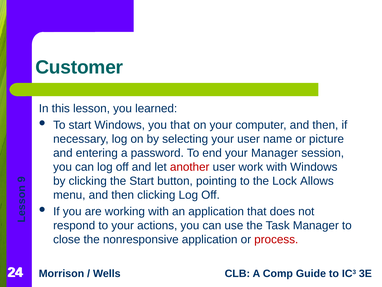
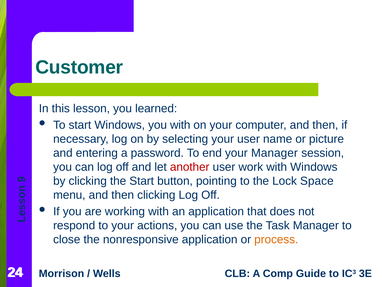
you that: that -> with (180, 125)
Allows: Allows -> Space (317, 181)
process colour: red -> orange (276, 239)
